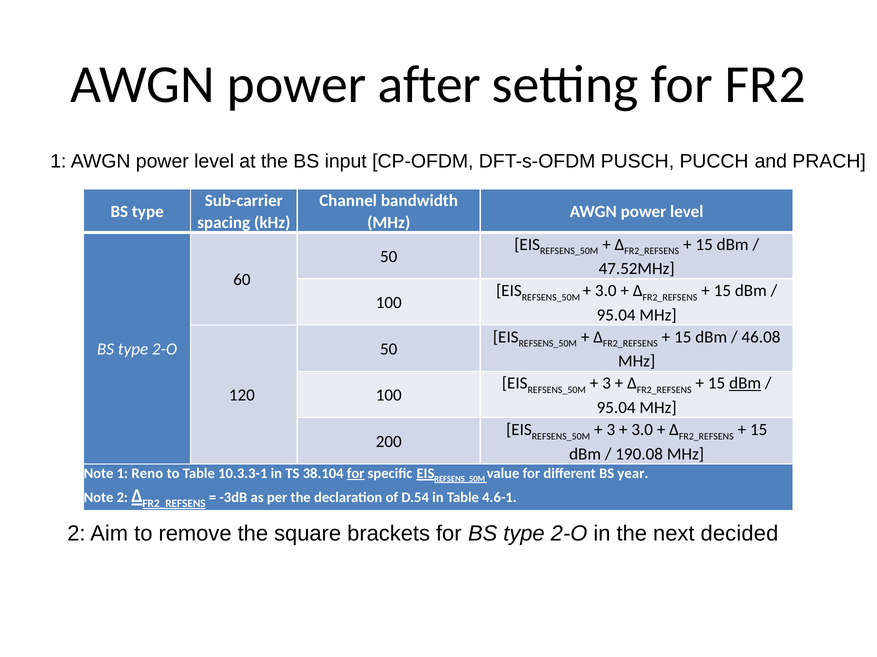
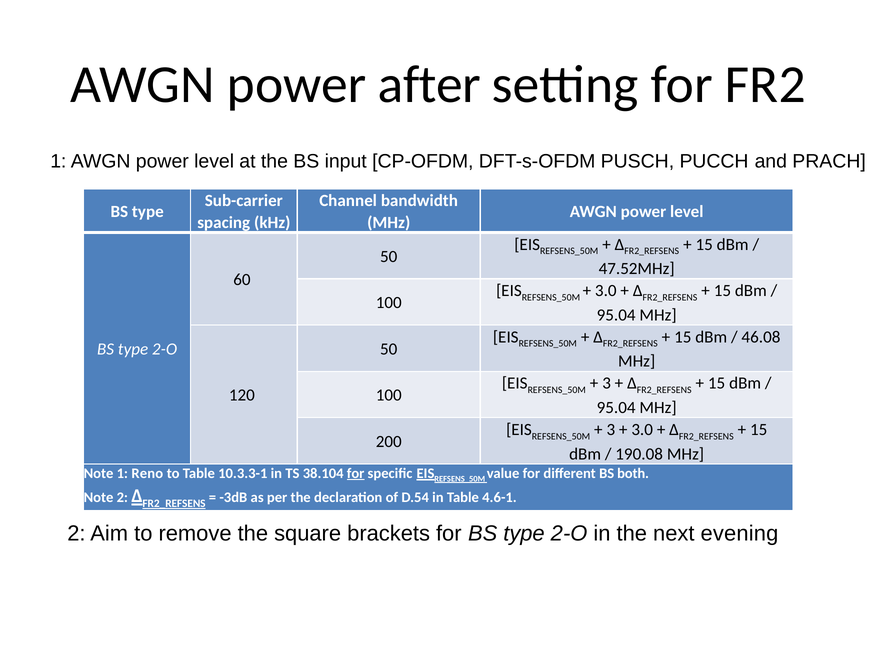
dBm underline: present -> none (745, 384)
year: year -> both (633, 474)
decided: decided -> evening (739, 534)
